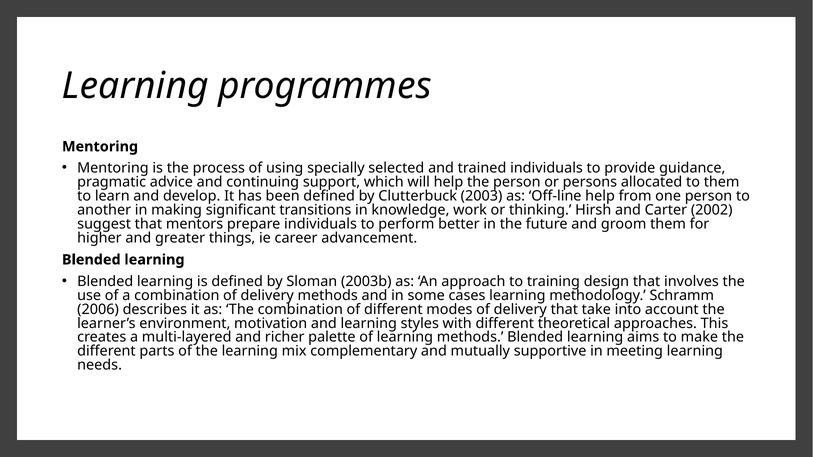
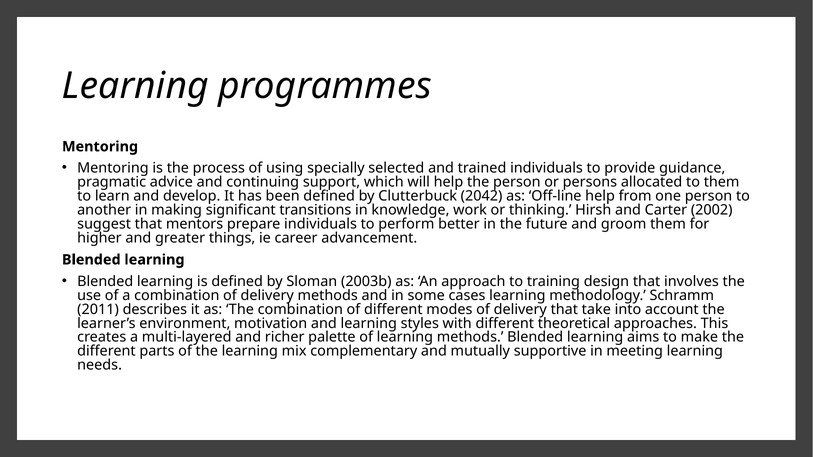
2003: 2003 -> 2042 (482, 196)
2006: 2006 -> 2011 (98, 309)
